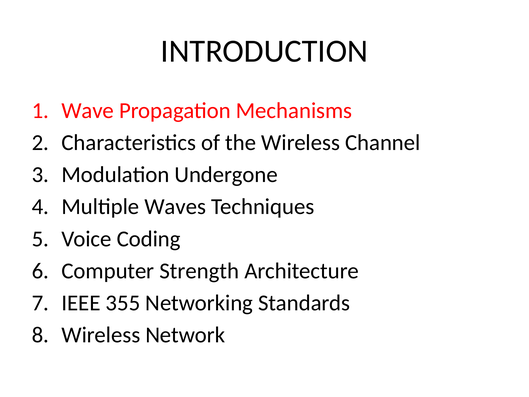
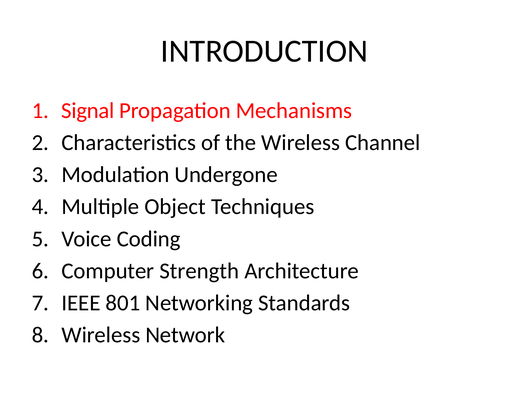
Wave: Wave -> Signal (88, 110)
Waves: Waves -> Object (175, 207)
355: 355 -> 801 (123, 303)
